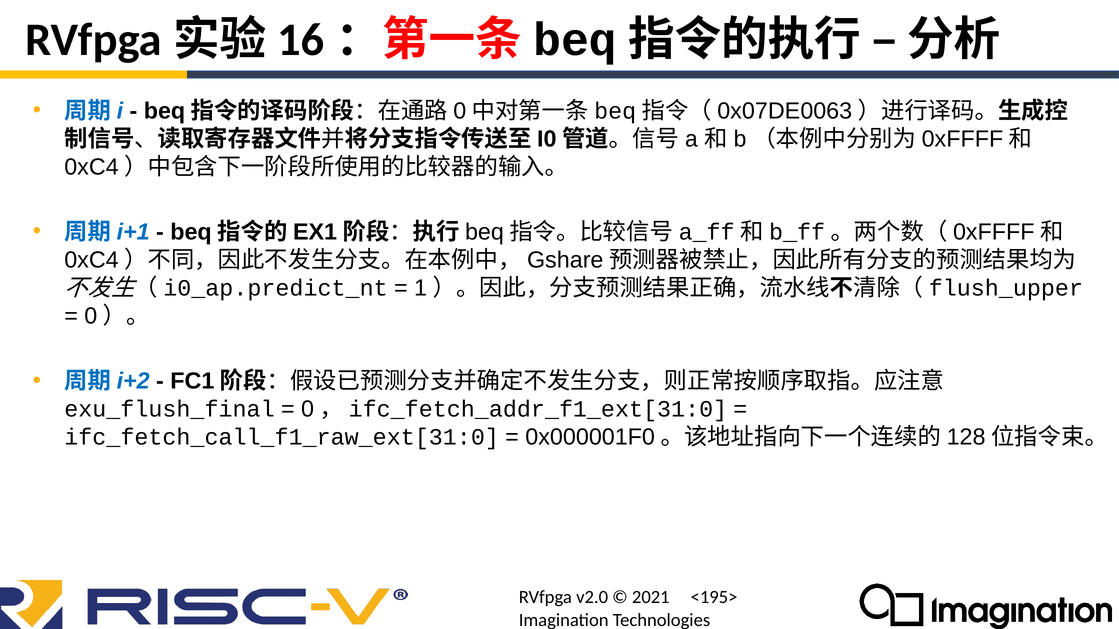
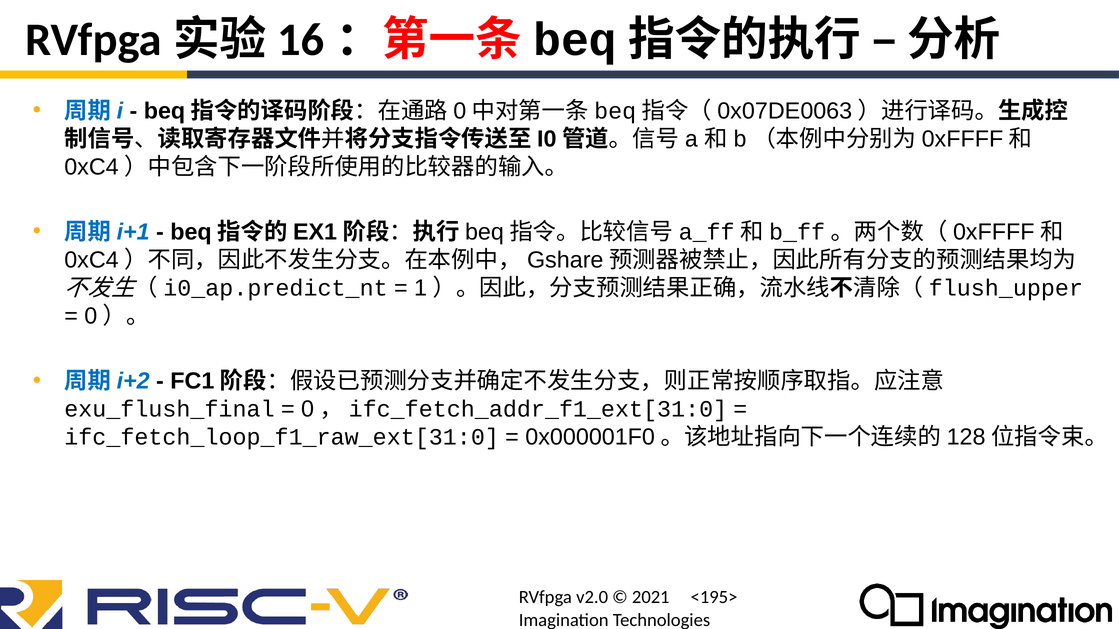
ifc_fetch_call_f1_raw_ext[31:0: ifc_fetch_call_f1_raw_ext[31:0 -> ifc_fetch_loop_f1_raw_ext[31:0 (282, 437)
